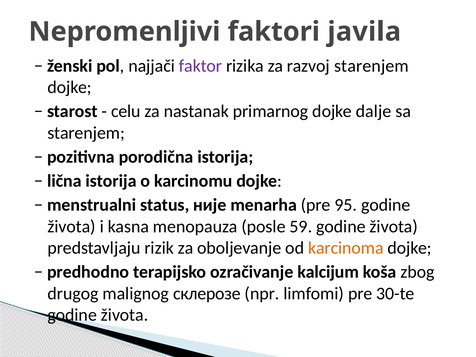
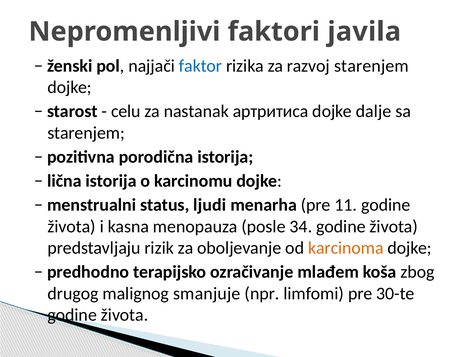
faktor colour: purple -> blue (201, 66)
primarnog: primarnog -> артритиса (271, 111)
није: није -> ljudi (210, 205)
95: 95 -> 11 (346, 205)
59: 59 -> 34 (301, 227)
kalcijum: kalcijum -> mlađem (328, 272)
склерозе: склерозе -> smanjuje (207, 293)
